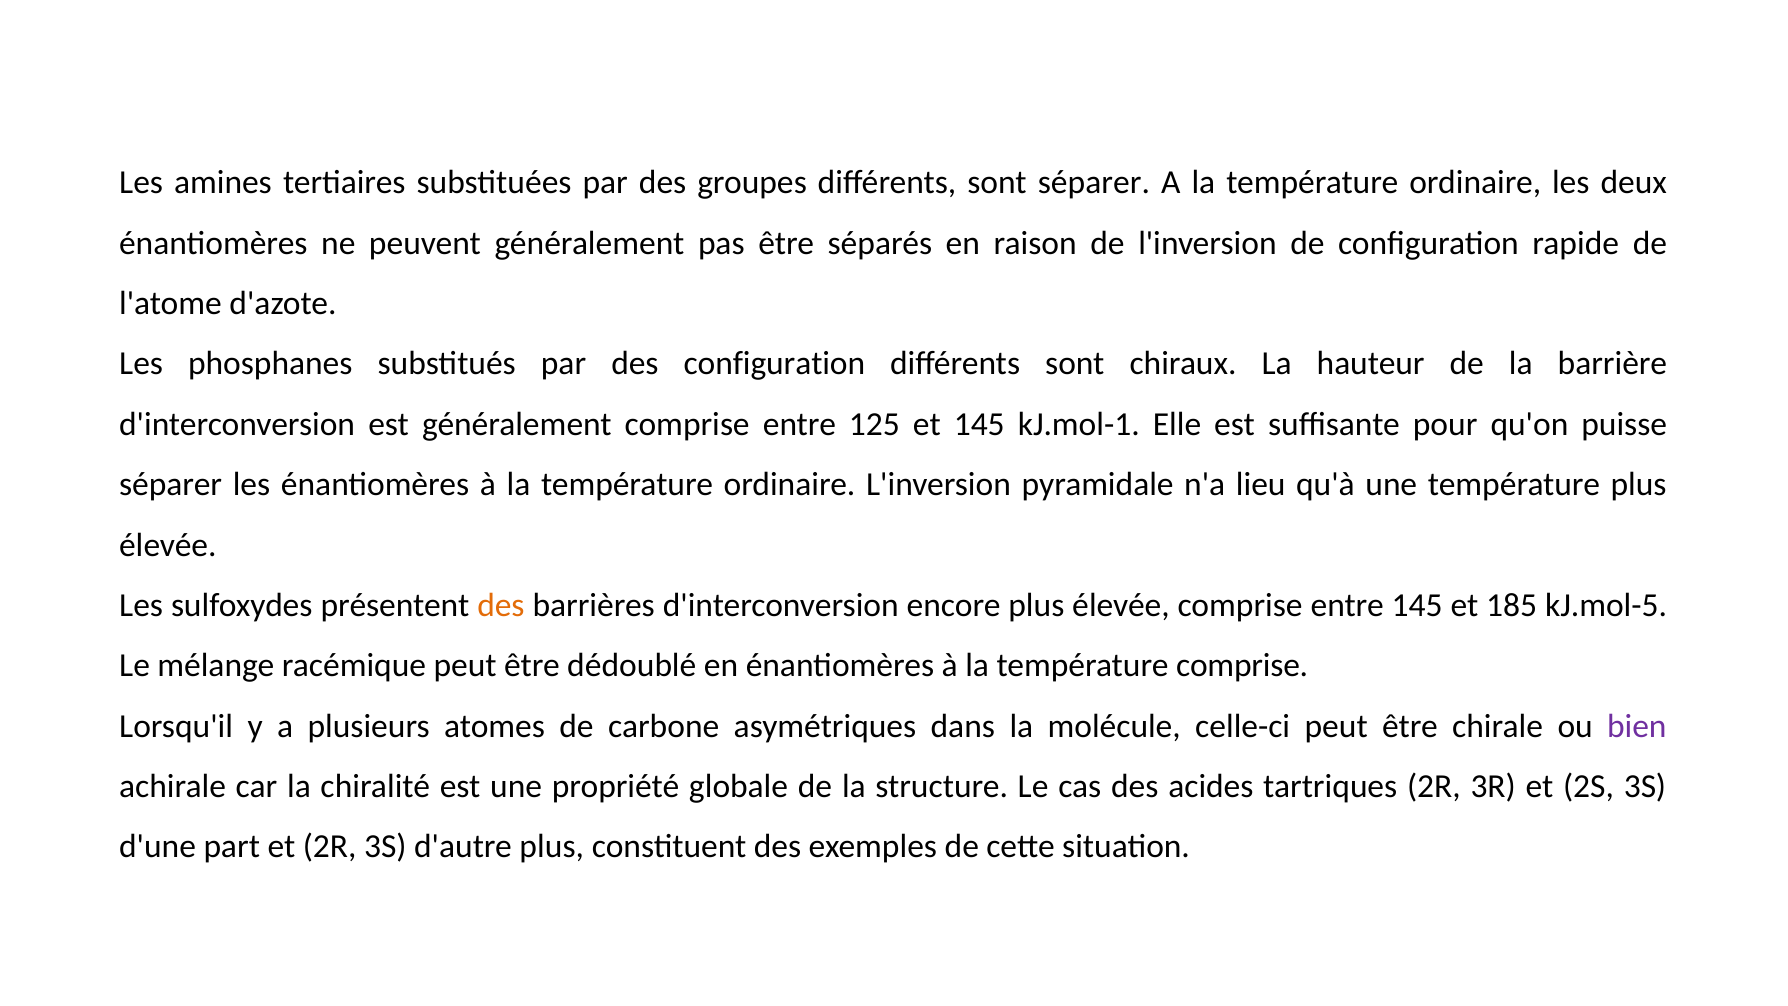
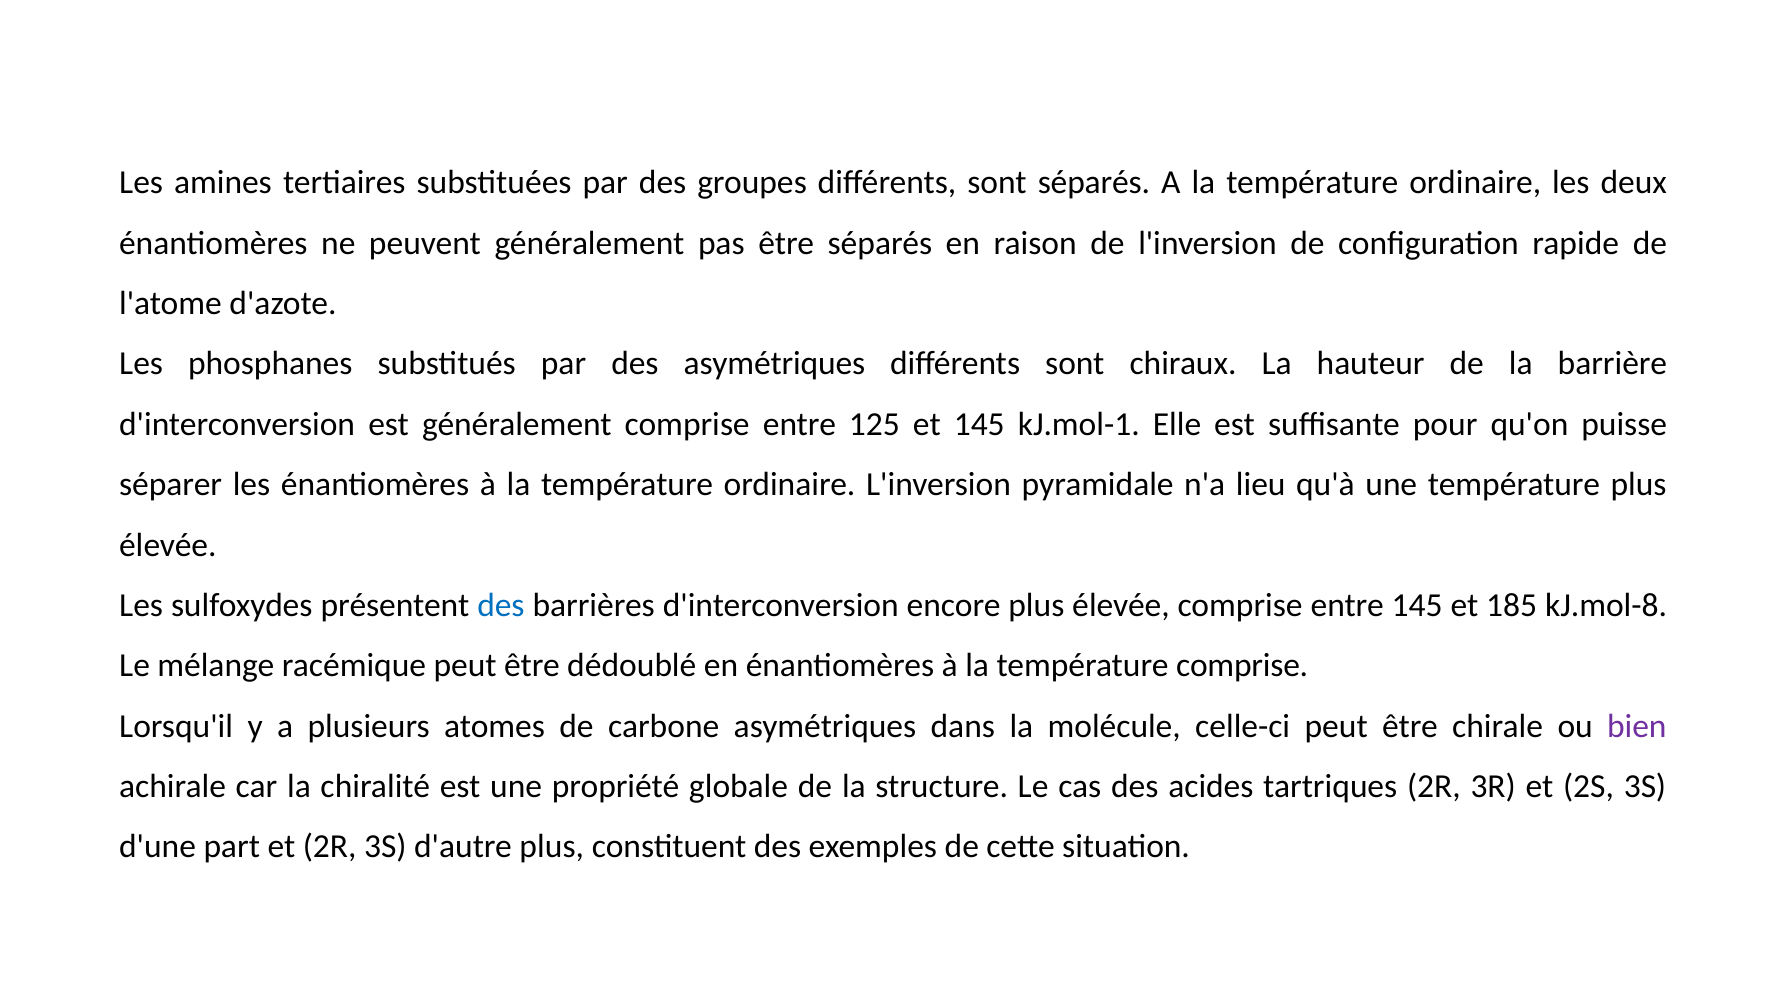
sont séparer: séparer -> séparés (1094, 183)
des configuration: configuration -> asymétriques (774, 364)
des colour: orange -> blue (501, 605)
kJ.mol-5: kJ.mol-5 -> kJ.mol-8 (1606, 605)
